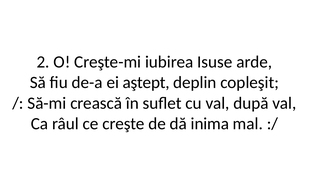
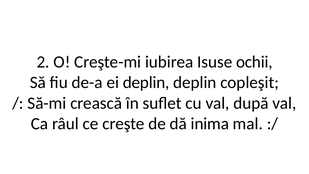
arde: arde -> ochii (254, 62)
ei aştept: aştept -> deplin (146, 82)
